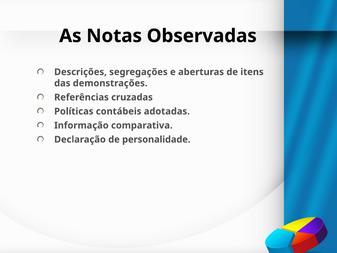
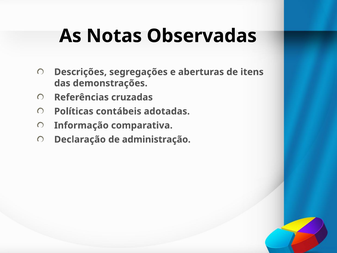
personalidade: personalidade -> administração (156, 139)
